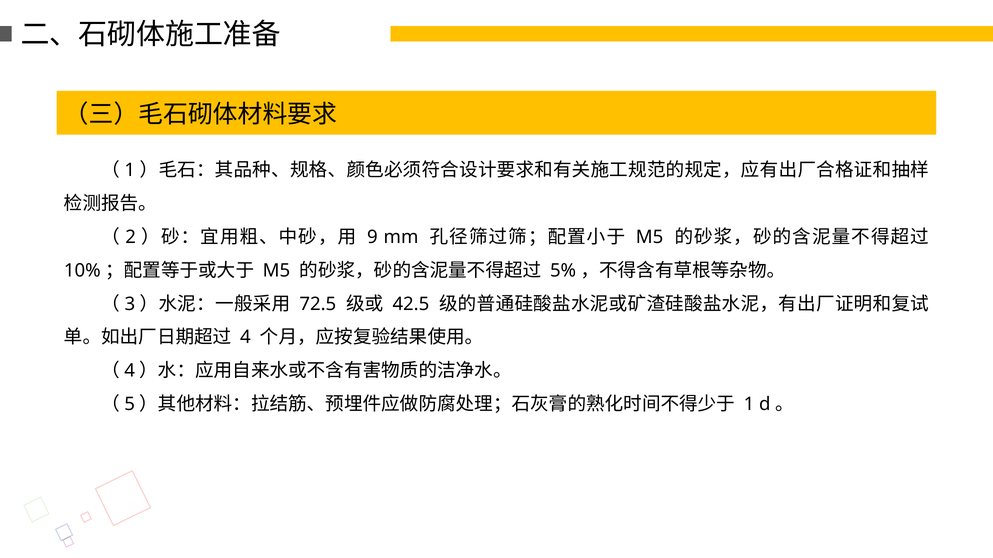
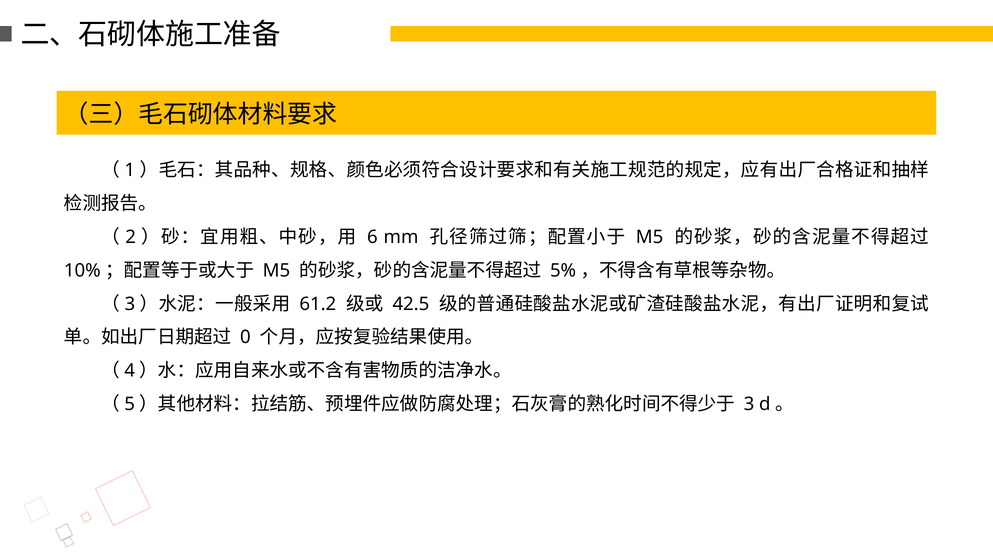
9: 9 -> 6 (372, 237)
72.5: 72.5 -> 61.2 (318, 304)
4: 4 -> 0 (245, 338)
1: 1 -> 3 (749, 405)
